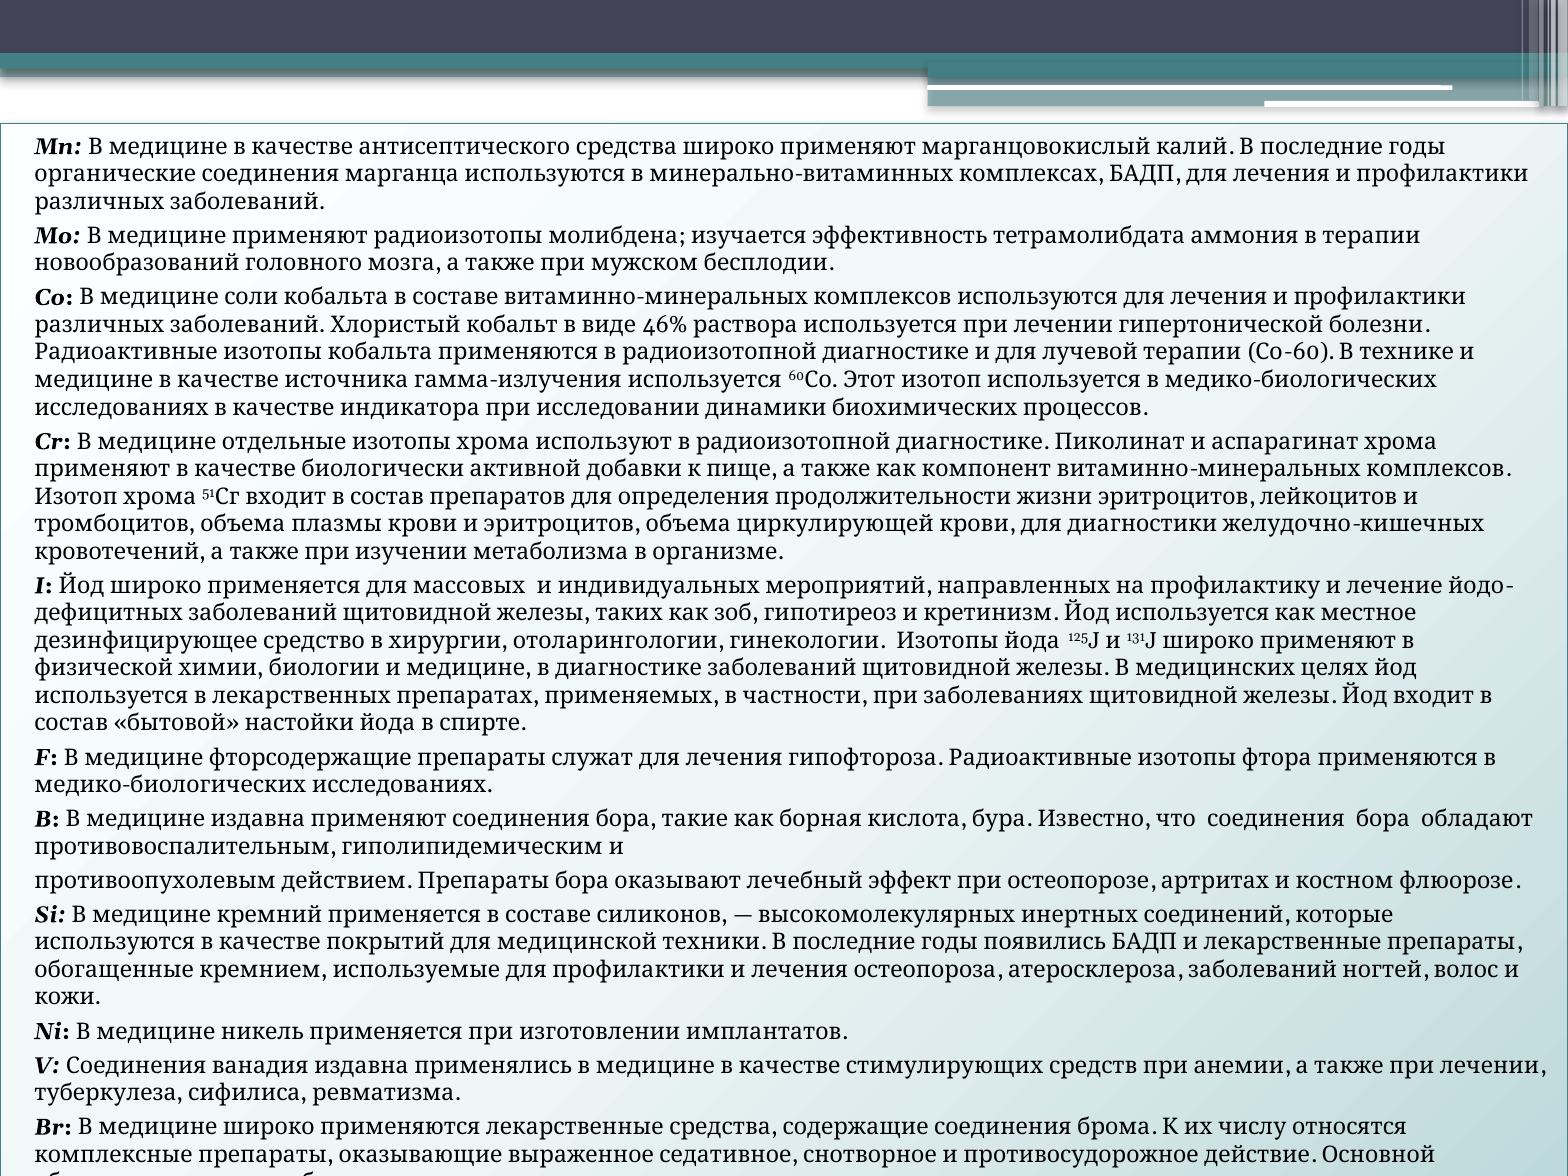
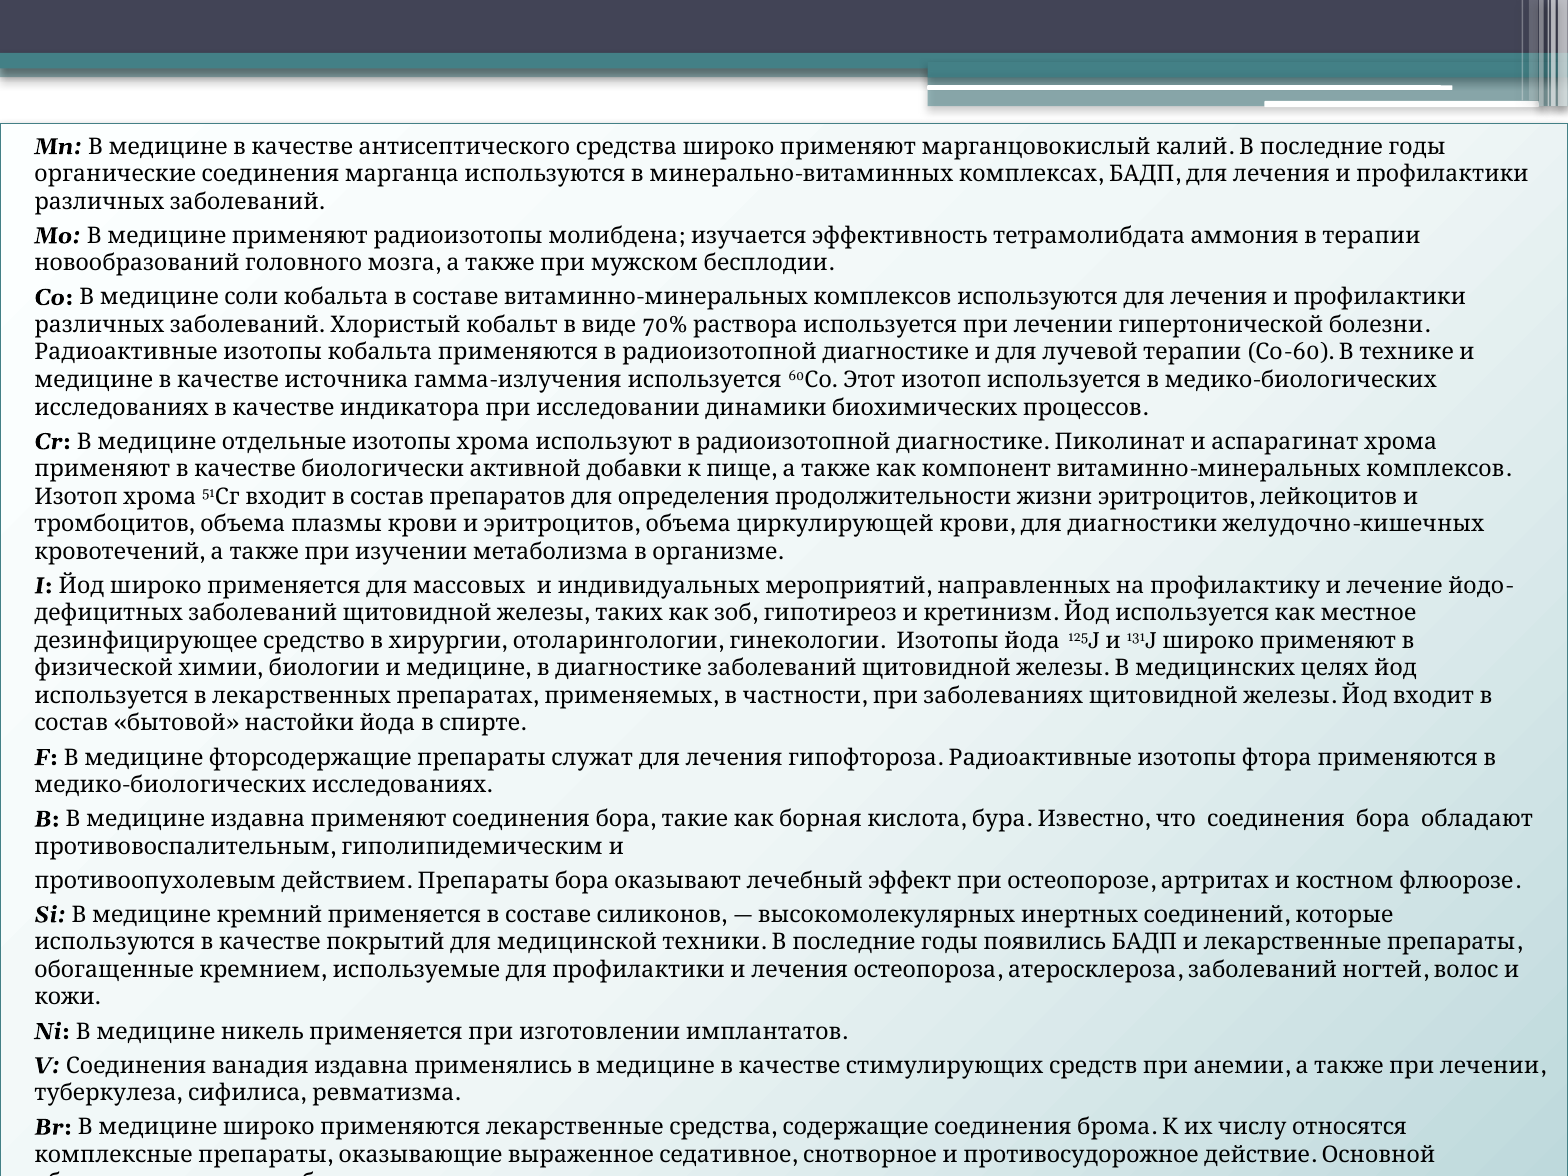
46%: 46% -> 70% (665, 325)
